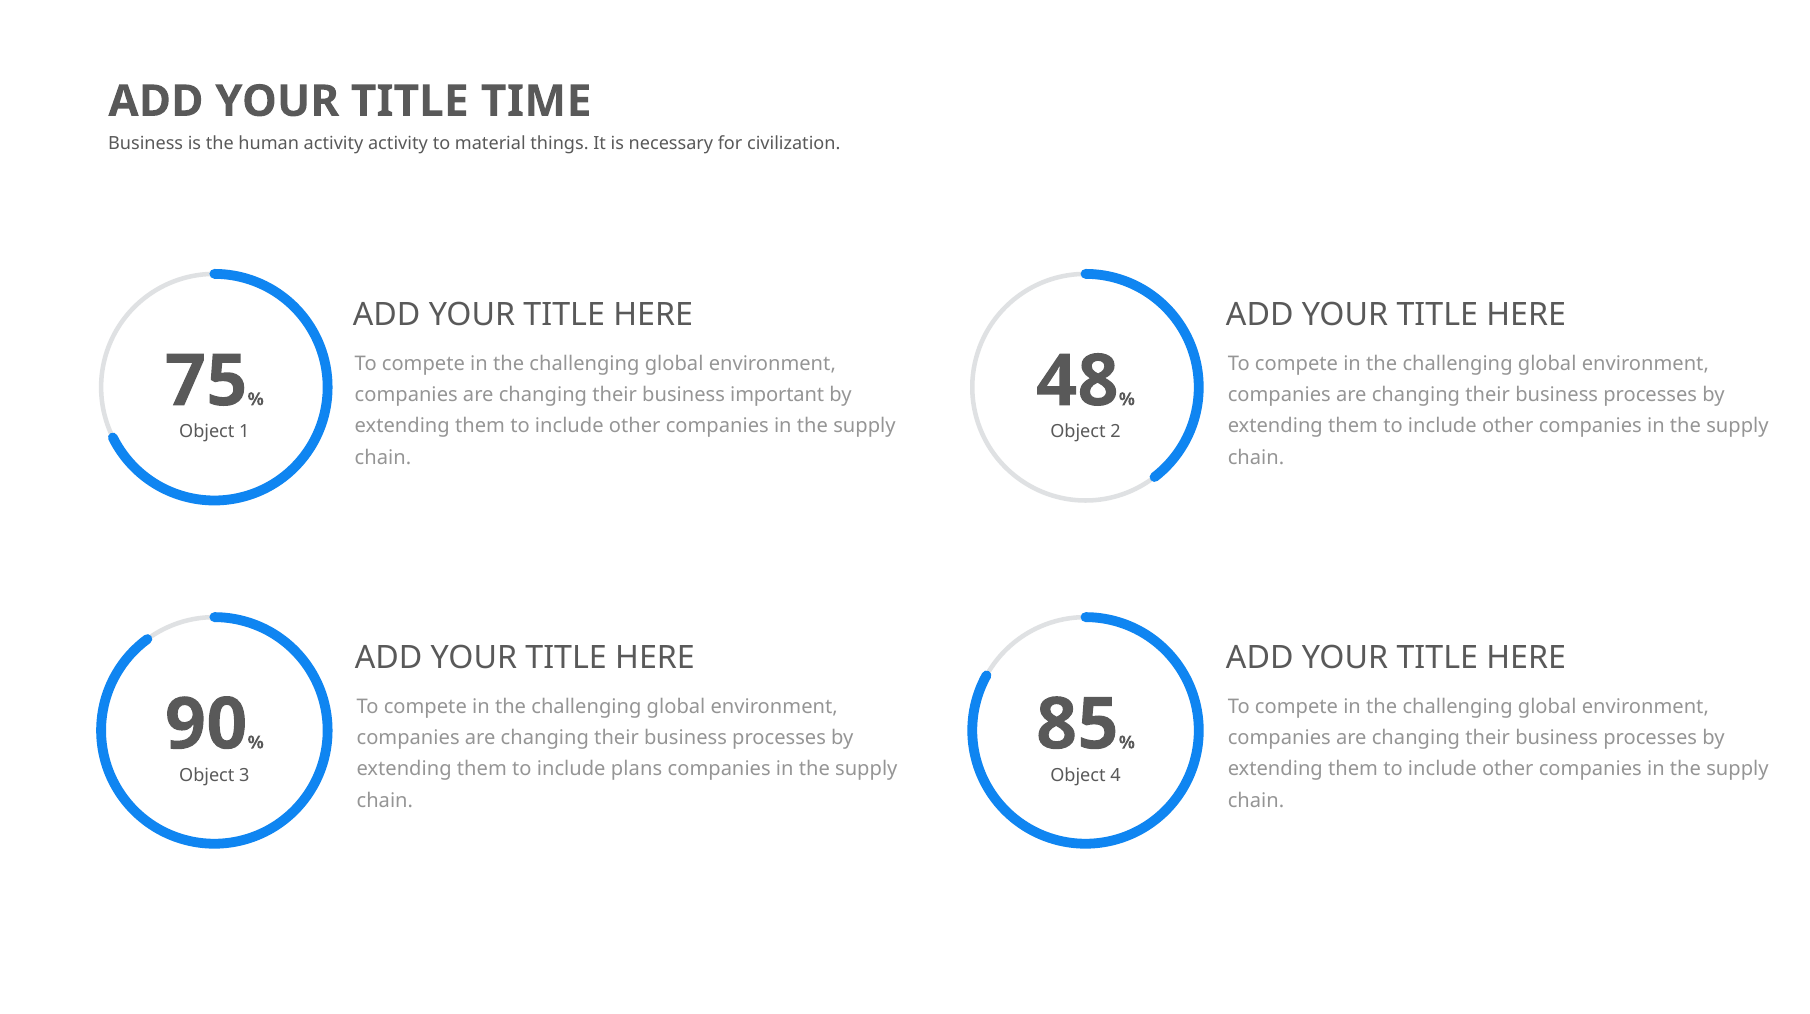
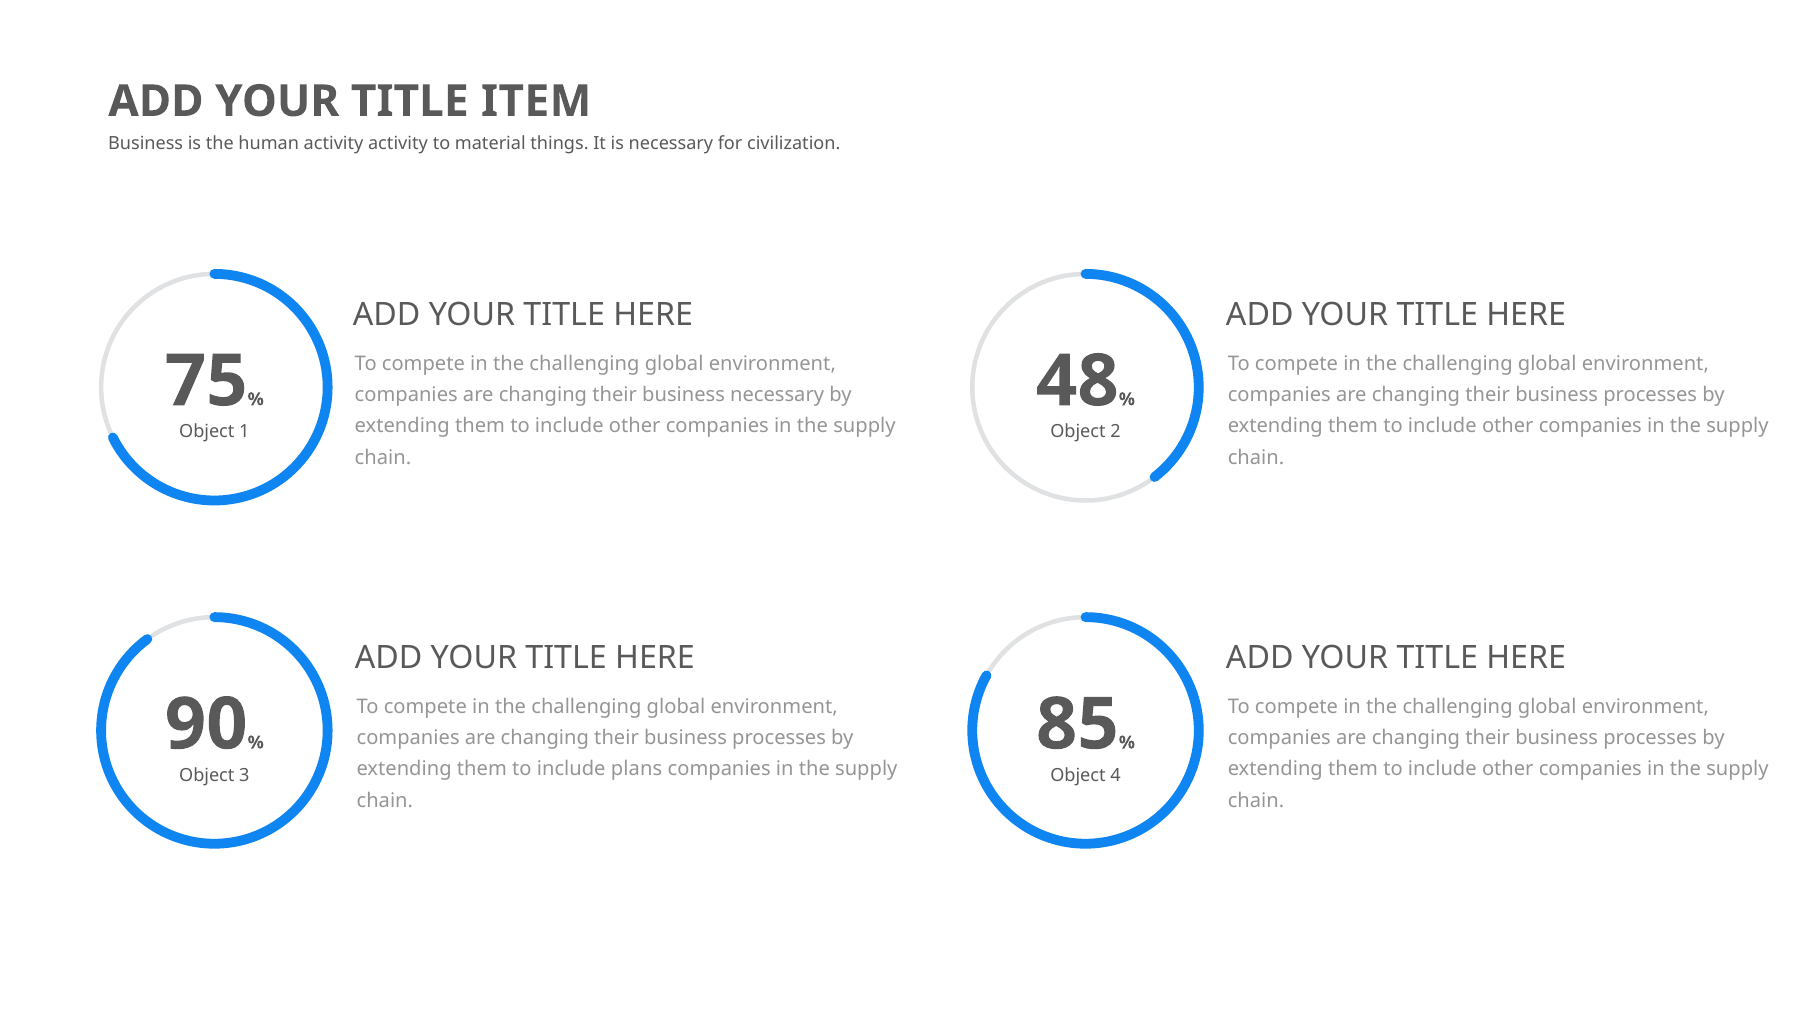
TIME: TIME -> ITEM (536, 101)
business important: important -> necessary (777, 395)
